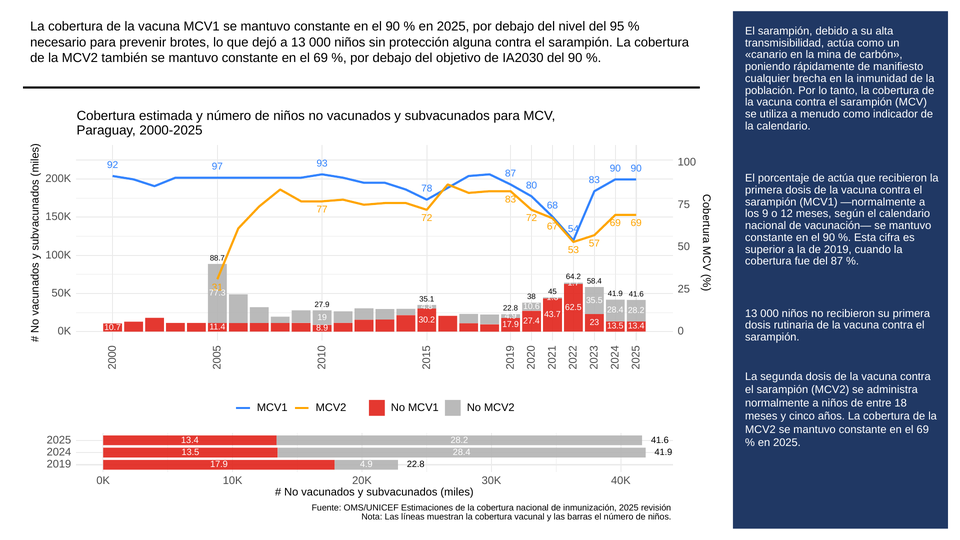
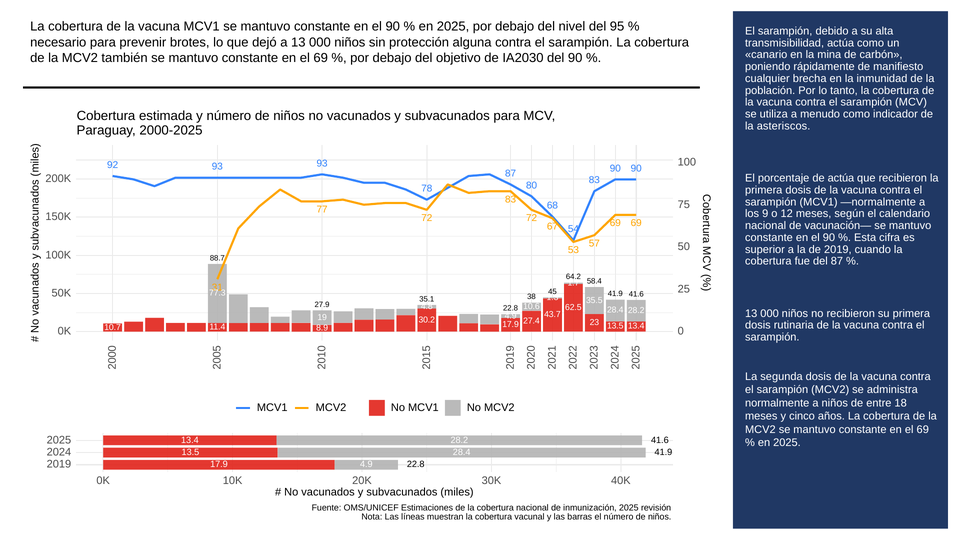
la calendario: calendario -> asteriscos (784, 126)
92 97: 97 -> 93 (217, 167)
